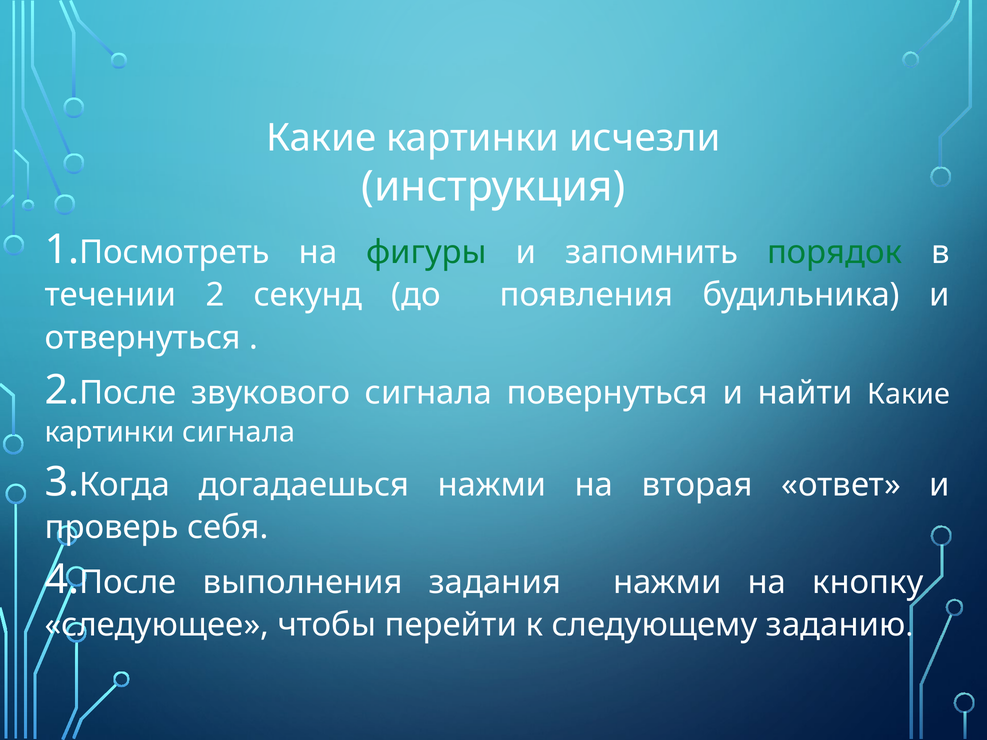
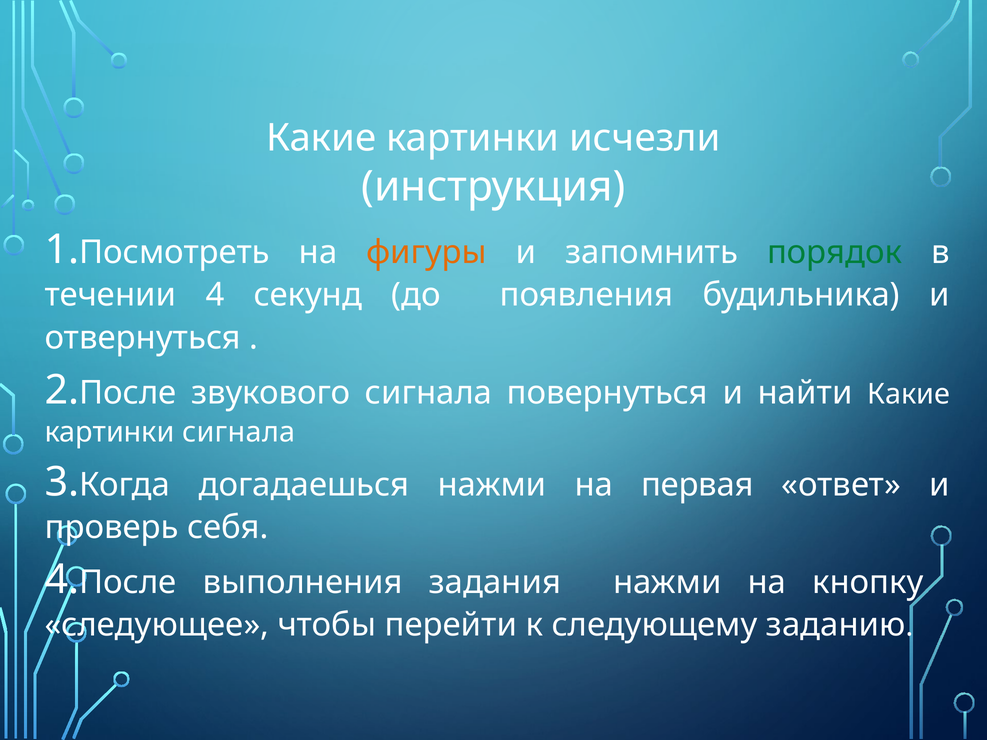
фигуры colour: green -> orange (427, 253)
течении 2: 2 -> 4 (215, 295)
вторая: вторая -> первая (697, 485)
